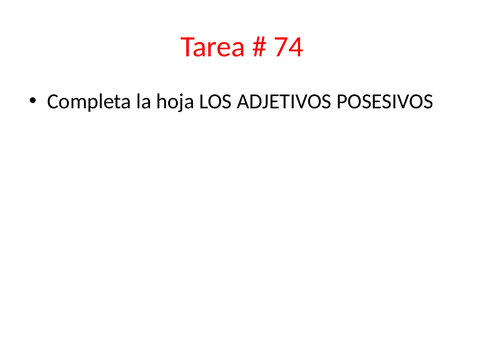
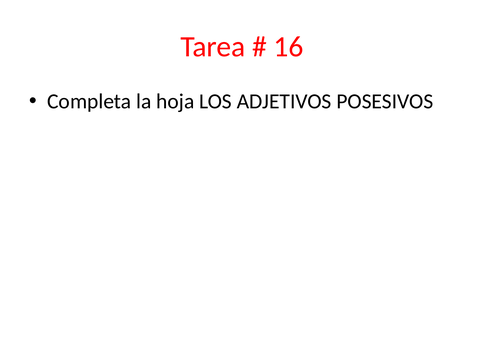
74: 74 -> 16 (288, 47)
